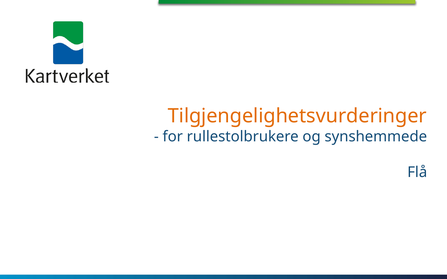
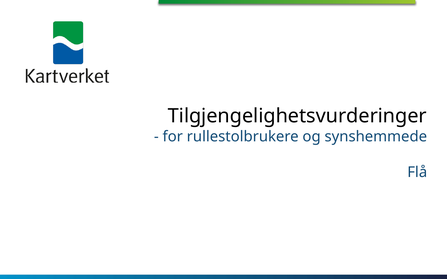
Tilgjengelighetsvurderinger colour: orange -> black (297, 116)
